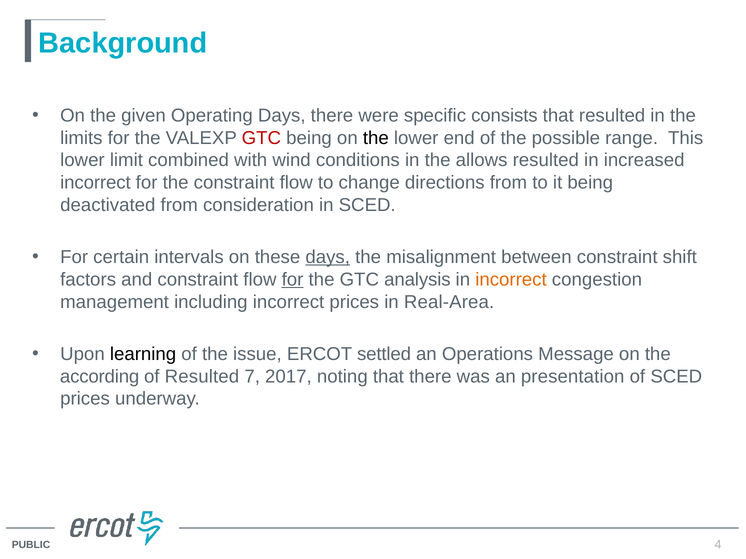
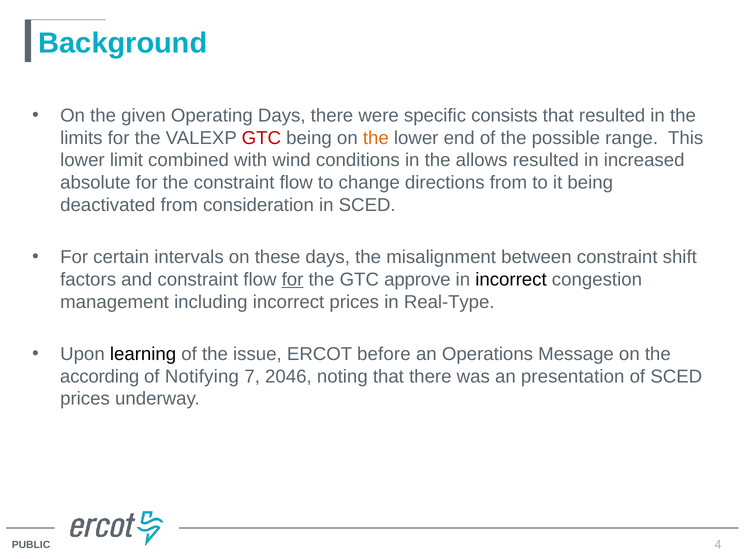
the colour: black -> orange (376, 138)
incorrect: incorrect -> absolute (95, 183)
days underline: present -> none (328, 257)
analysis: analysis -> approve (417, 280)
incorrect colour: orange -> black (511, 280)
Real-Area: Real-Area -> Real-Type (449, 302)
settled: settled -> before (384, 354)
of Resulted: Resulted -> Notifying (202, 377)
2017: 2017 -> 2046 (288, 377)
